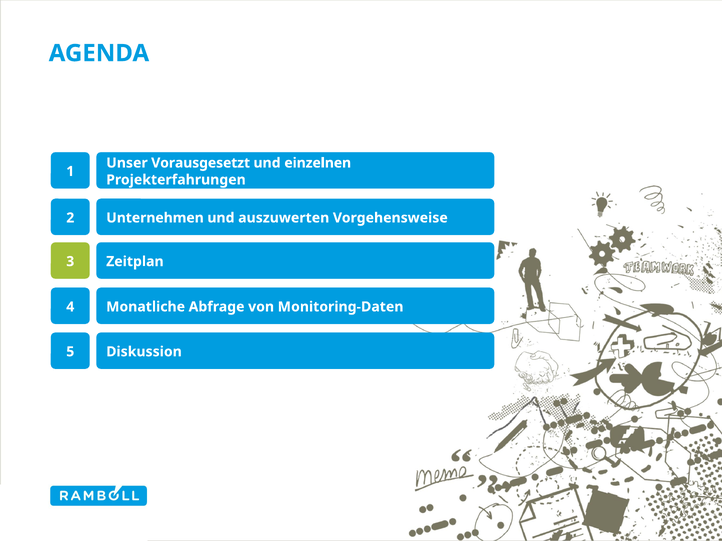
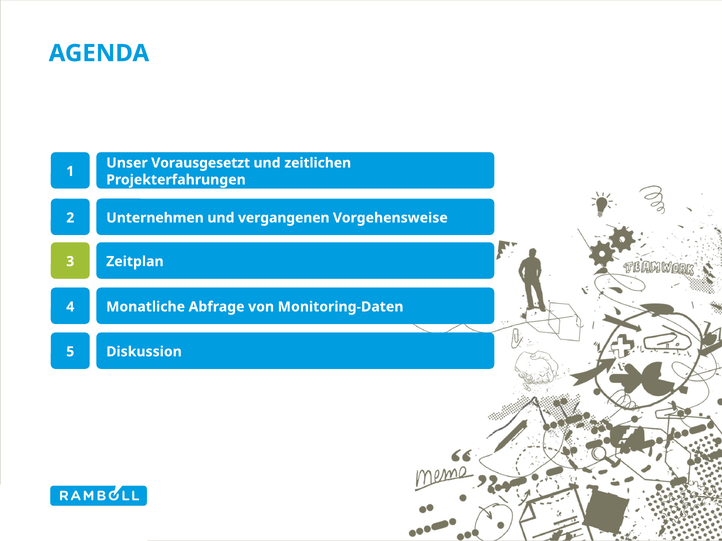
einzelnen: einzelnen -> zeitlichen (318, 163)
auszuwerten: auszuwerten -> vergangenen (284, 218)
